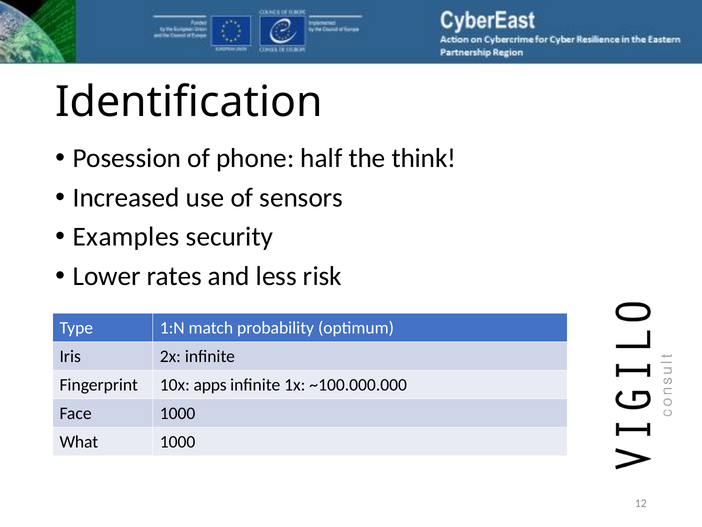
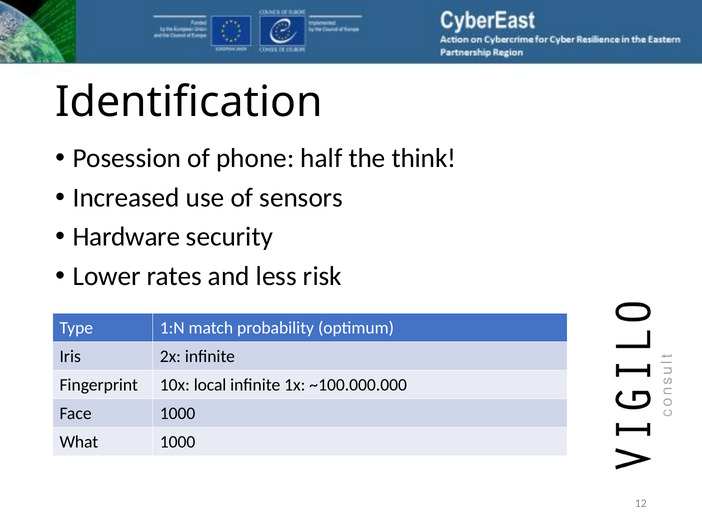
Examples: Examples -> Hardware (126, 237)
apps: apps -> local (210, 384)
